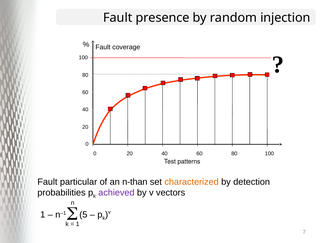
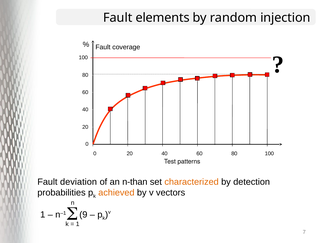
presence: presence -> elements (163, 18)
particular: particular -> deviation (79, 182)
achieved colour: purple -> orange (116, 193)
5: 5 -> 9 (83, 215)
